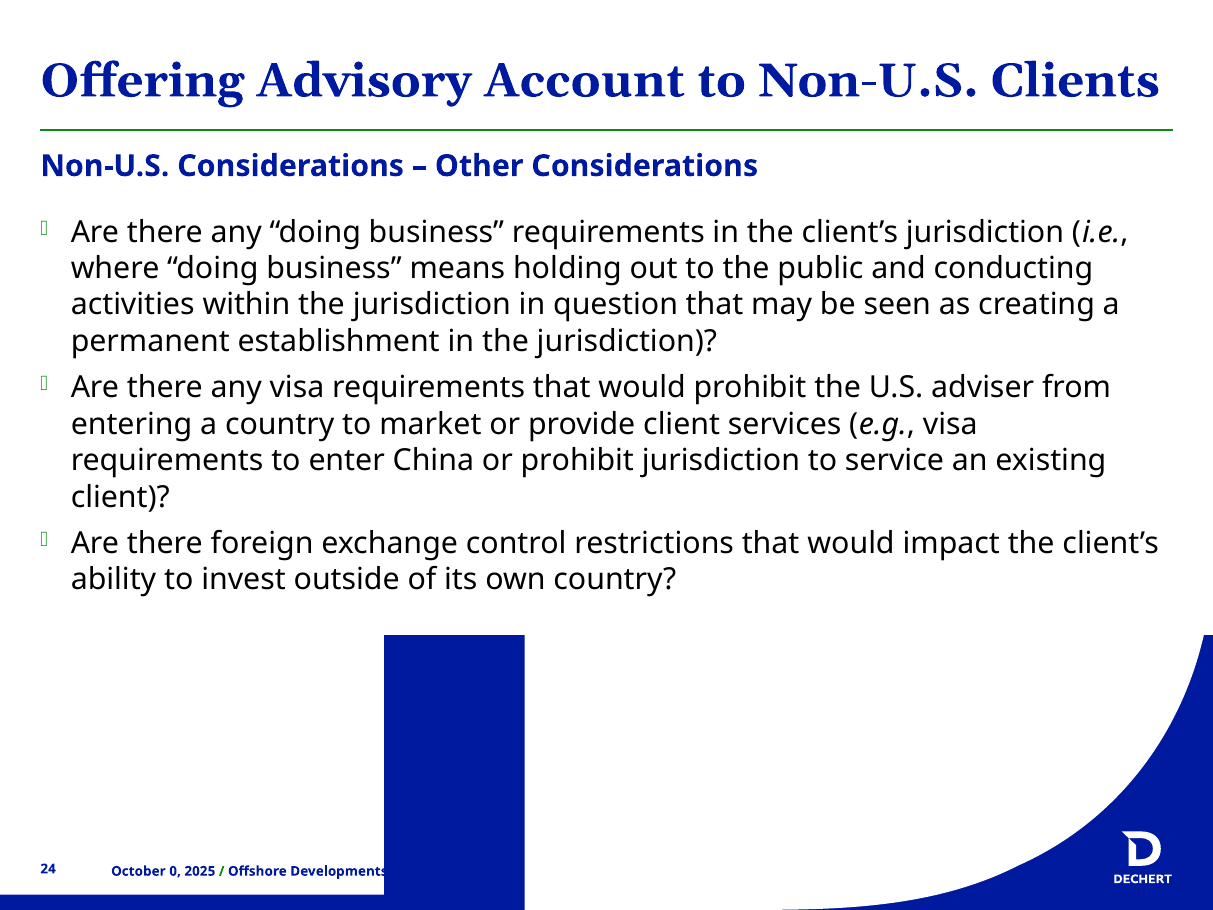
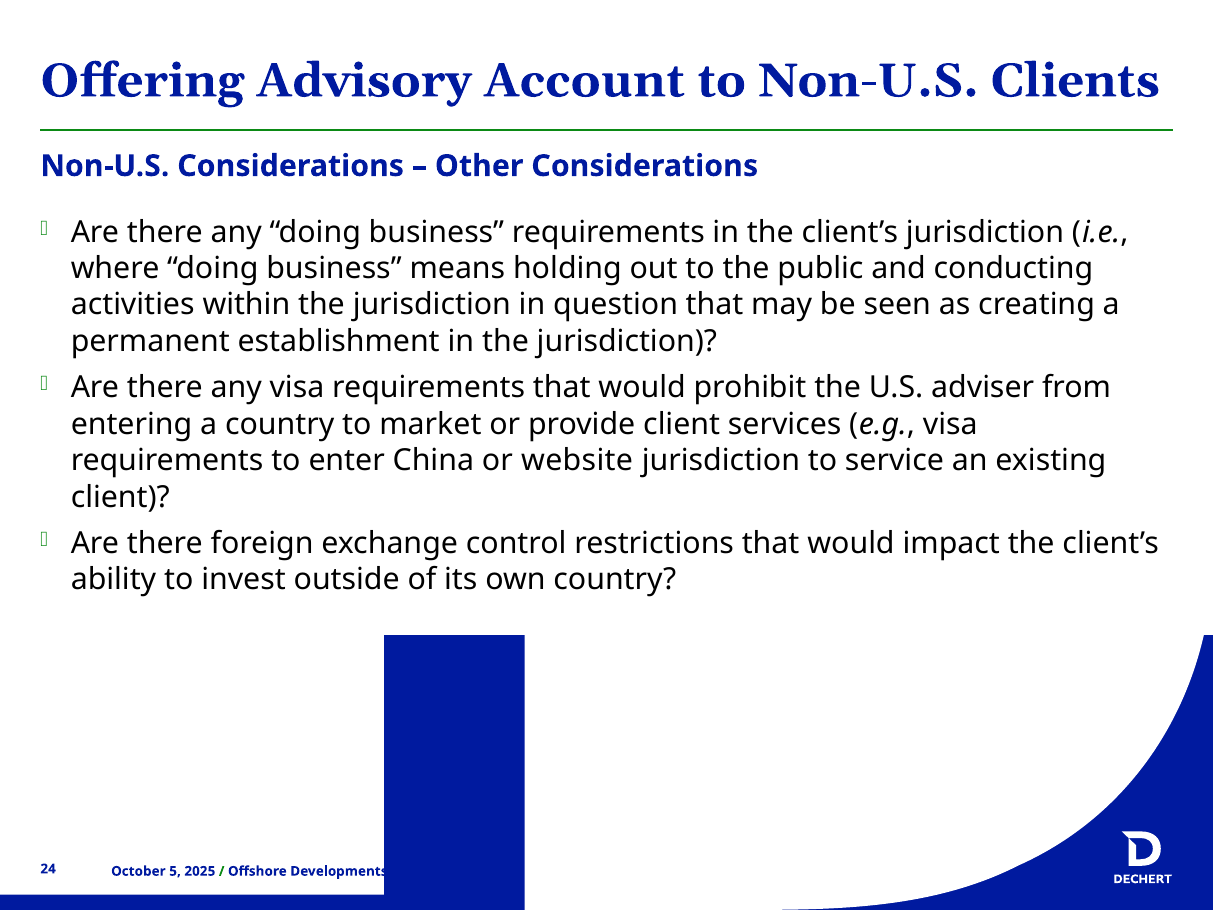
or prohibit: prohibit -> website (577, 460)
0: 0 -> 5 (175, 871)
